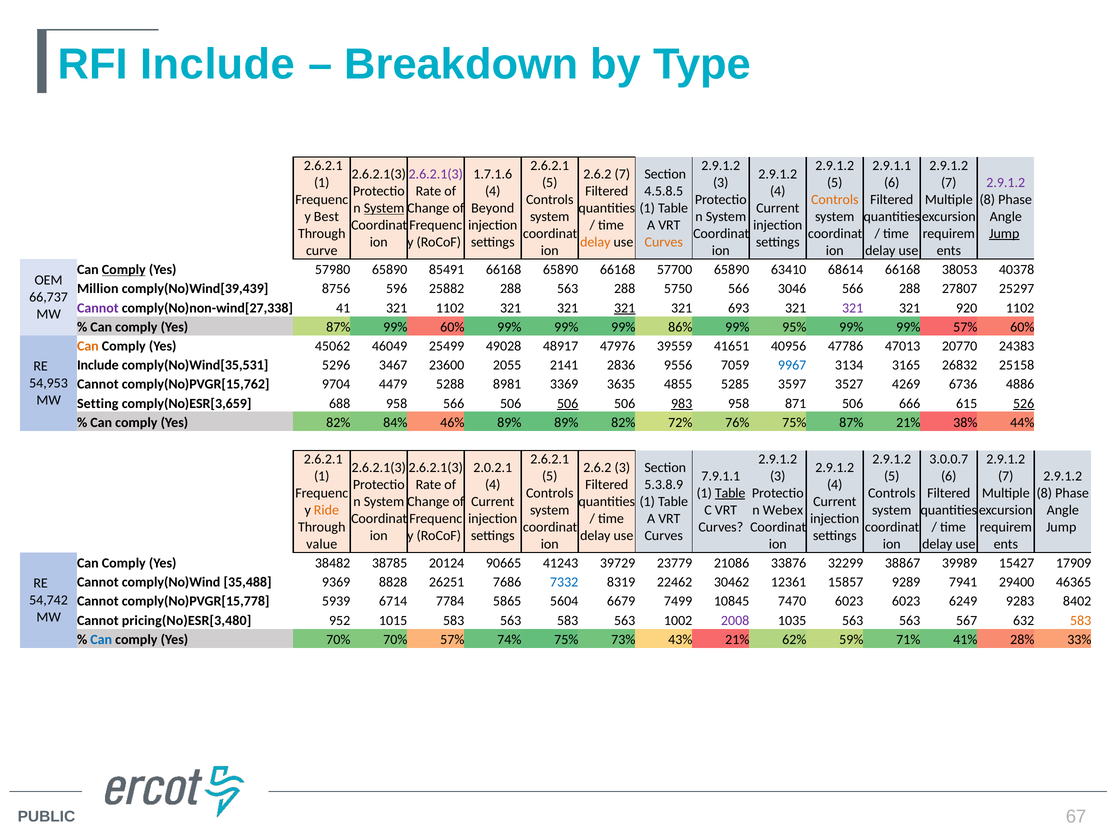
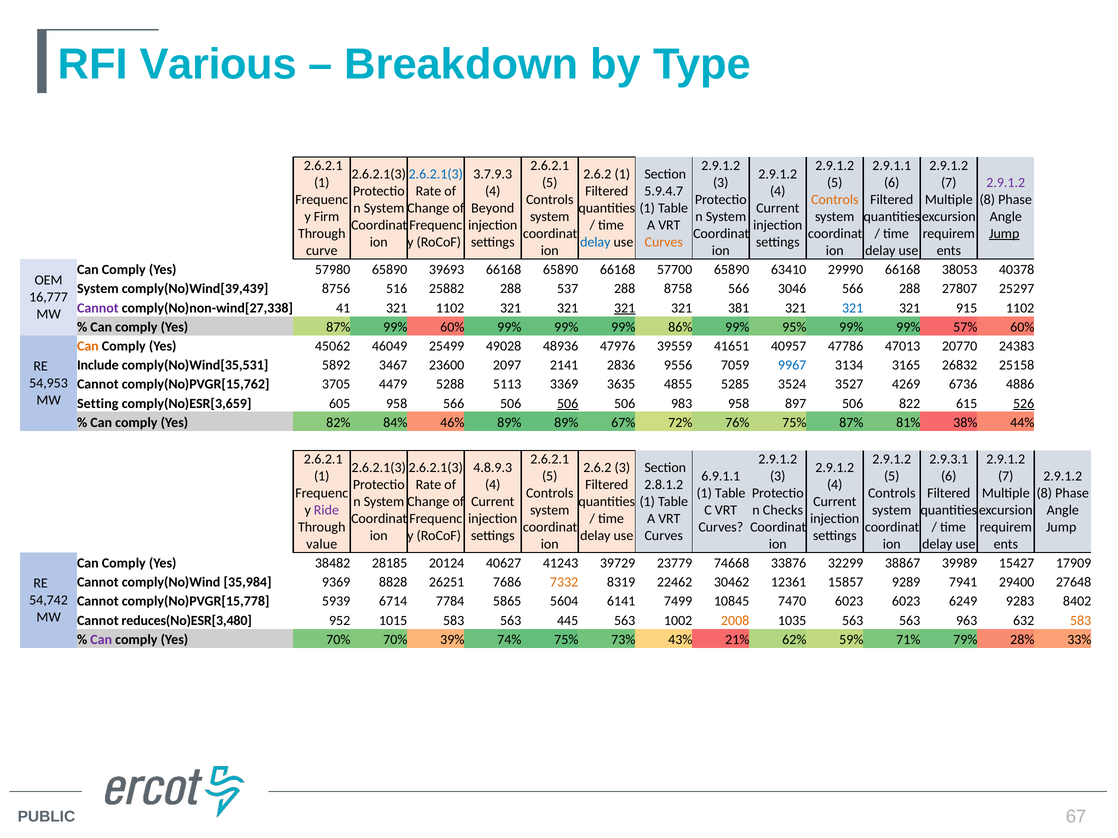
RFI Include: Include -> Various (218, 65)
2.6.2.1(3 colour: purple -> blue (436, 174)
1.7.1.6: 1.7.1.6 -> 3.7.9.3 (493, 174)
2.6.2 7: 7 -> 1 (622, 174)
4.5.8.5: 4.5.8.5 -> 5.9.4.7 (664, 191)
System underline: present -> none (384, 208)
Best: Best -> Firm (327, 217)
delay colour: orange -> blue (595, 242)
Comply underline: present -> none (124, 270)
85491: 85491 -> 39693 (447, 270)
68614: 68614 -> 29990 (846, 270)
Million: Million -> System (98, 289)
596: 596 -> 516 (397, 289)
288 563: 563 -> 537 (568, 289)
5750: 5750 -> 8758 (678, 289)
66,737: 66,737 -> 16,777 (49, 298)
693: 693 -> 381 (739, 308)
321 colour: purple -> blue (853, 308)
920: 920 -> 915 (967, 308)
48917: 48917 -> 48936 (561, 346)
40956: 40956 -> 40957 (789, 346)
5296: 5296 -> 5892 (336, 365)
2055: 2055 -> 2097 (507, 365)
9704: 9704 -> 3705 (336, 385)
8981: 8981 -> 5113 (507, 385)
3597: 3597 -> 3524 (792, 385)
688: 688 -> 605 (340, 404)
983 underline: present -> none (682, 404)
871: 871 -> 897 (796, 404)
666: 666 -> 822 (910, 404)
89% 82%: 82% -> 67% (623, 423)
87% 21%: 21% -> 81% (908, 423)
3.0.0.7: 3.0.0.7 -> 2.9.3.1 (949, 459)
2.0.2.1: 2.0.2.1 -> 4.8.9.3 (493, 468)
7.9.1.1: 7.9.1.1 -> 6.9.1.1 (721, 476)
5.3.8.9: 5.3.8.9 -> 2.8.1.2 (664, 485)
Table underline: present -> none (730, 493)
Ride colour: orange -> purple (326, 510)
Webex: Webex -> Checks (783, 510)
38785: 38785 -> 28185 (390, 563)
90665: 90665 -> 40627 (504, 563)
21086: 21086 -> 74668 (732, 563)
35,488: 35,488 -> 35,984 (248, 583)
7332 colour: blue -> orange (564, 583)
46365: 46365 -> 27648 (1074, 583)
6679: 6679 -> 6141 (621, 602)
pricing(No)ESR[3,480: pricing(No)ESR[3,480 -> reduces(No)ESR[3,480 (187, 621)
563 583: 583 -> 445 (568, 621)
2008 colour: purple -> orange (735, 621)
567: 567 -> 963 (967, 621)
Can colour: blue -> purple (101, 640)
70% 57%: 57% -> 39% (452, 640)
41%: 41% -> 79% (965, 640)
